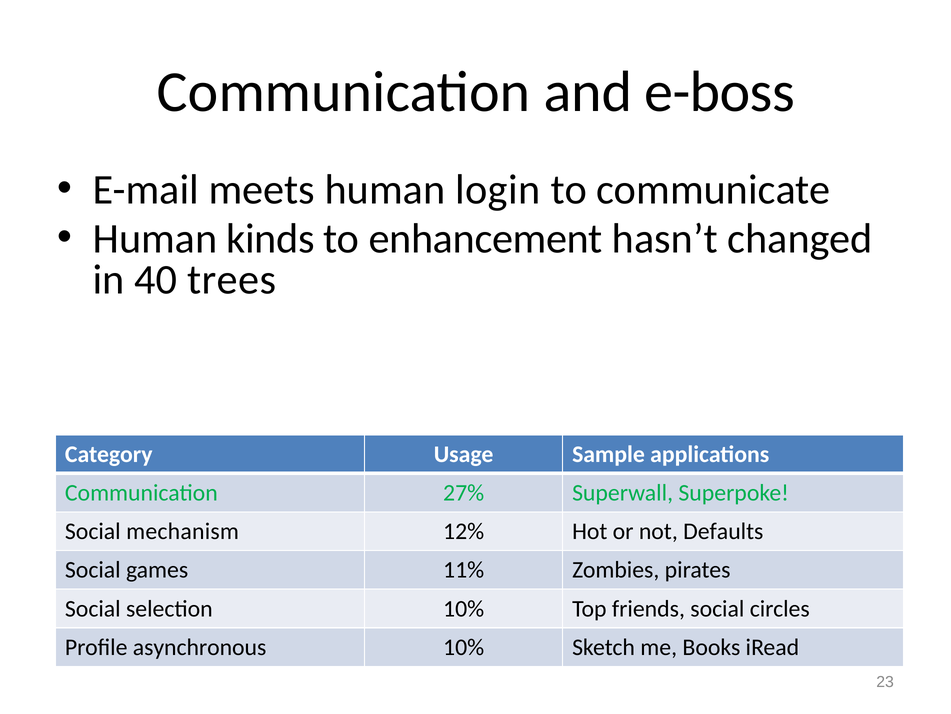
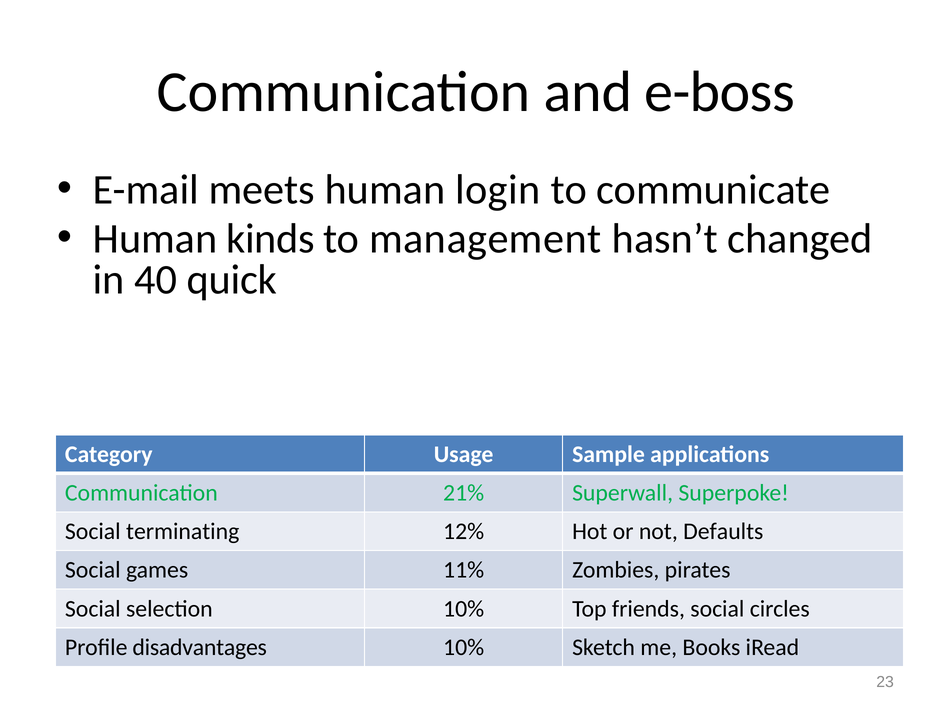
enhancement: enhancement -> management (485, 239)
trees: trees -> quick (232, 279)
27%: 27% -> 21% (464, 492)
mechanism: mechanism -> terminating (183, 531)
asynchronous: asynchronous -> disadvantages (200, 647)
